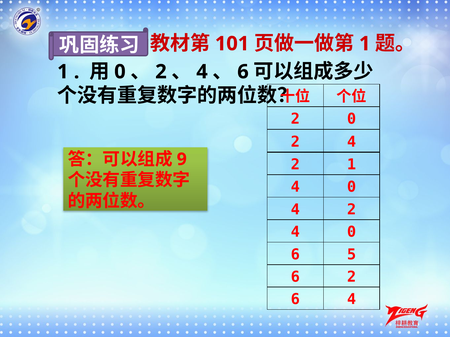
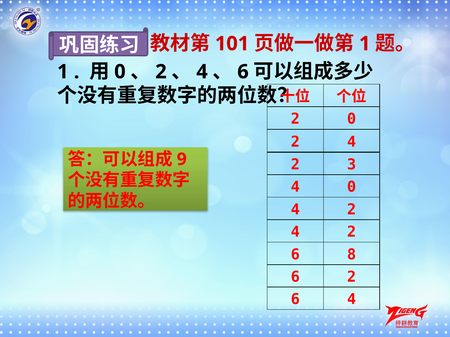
2 1: 1 -> 3 (352, 165)
0: 0 -> 2 (352, 232)
5: 5 -> 8 (352, 255)
